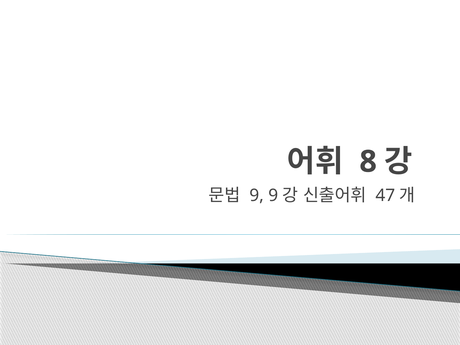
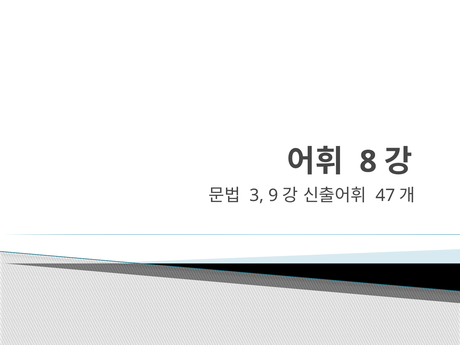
9: 9 -> 3 (257, 196)
